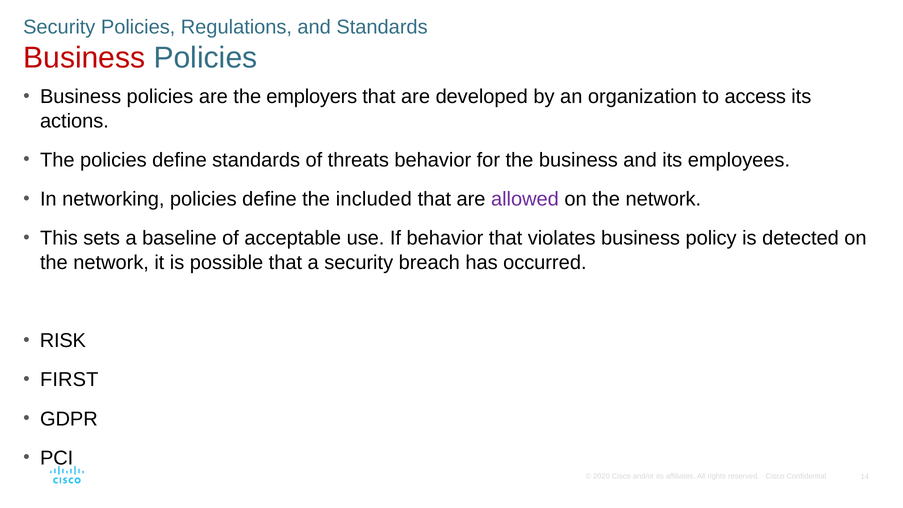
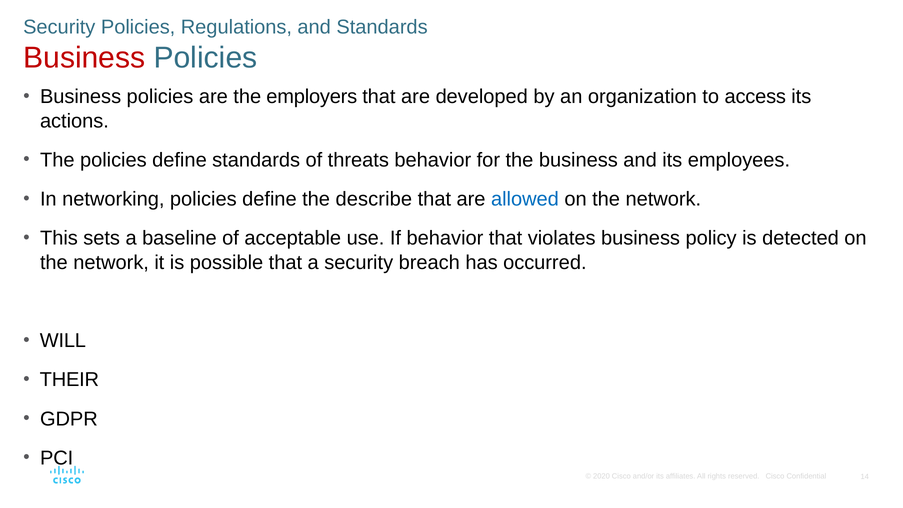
included: included -> describe (374, 199)
allowed colour: purple -> blue (525, 199)
RISK: RISK -> WILL (63, 341)
FIRST: FIRST -> THEIR (69, 380)
